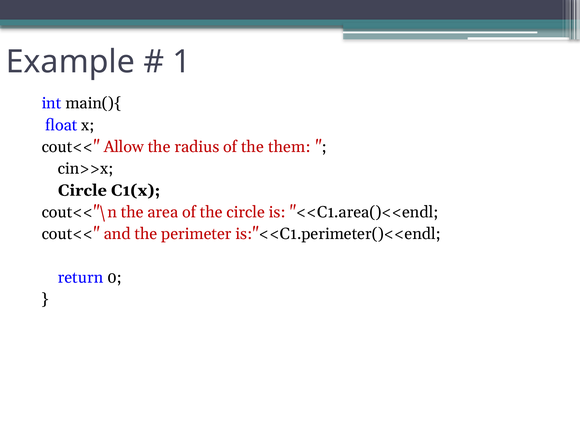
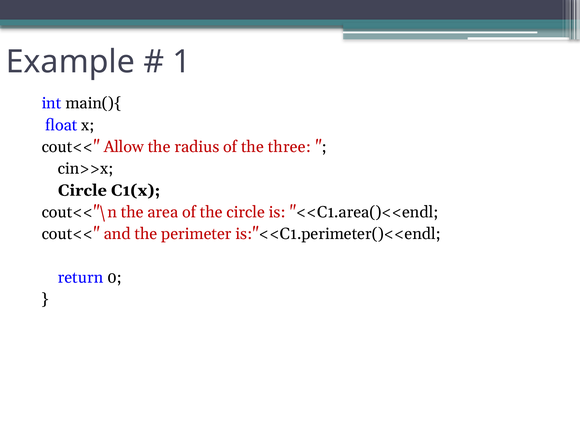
them: them -> three (289, 147)
